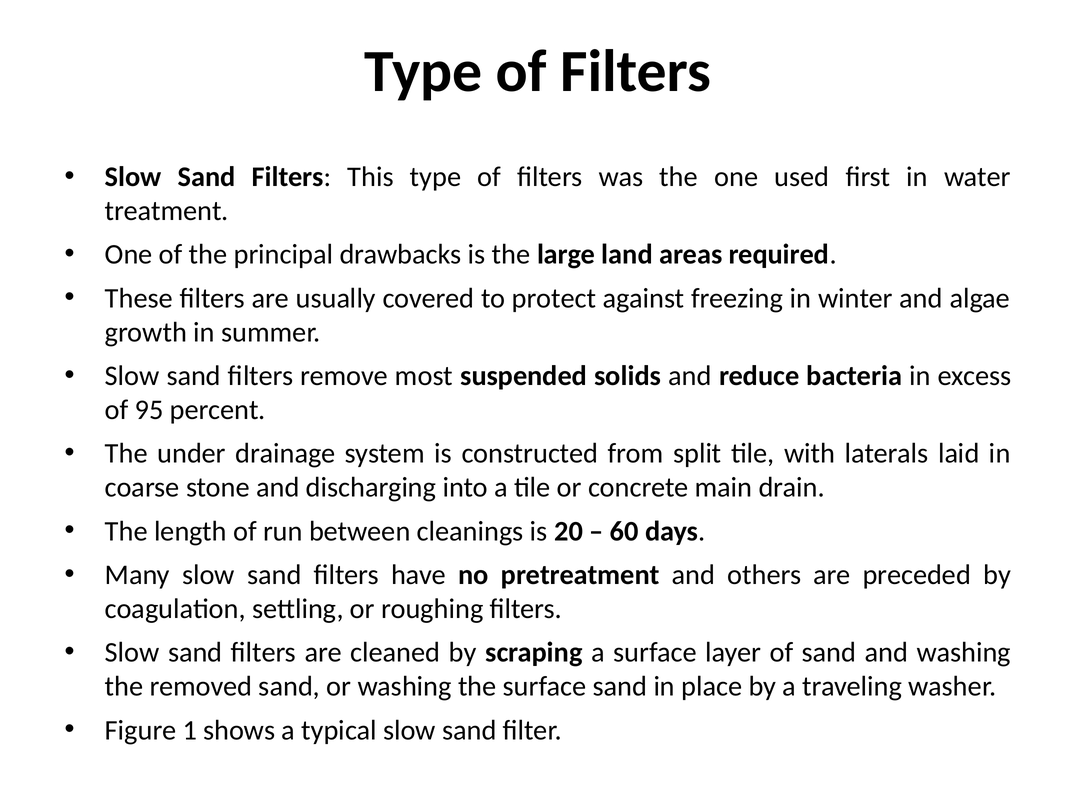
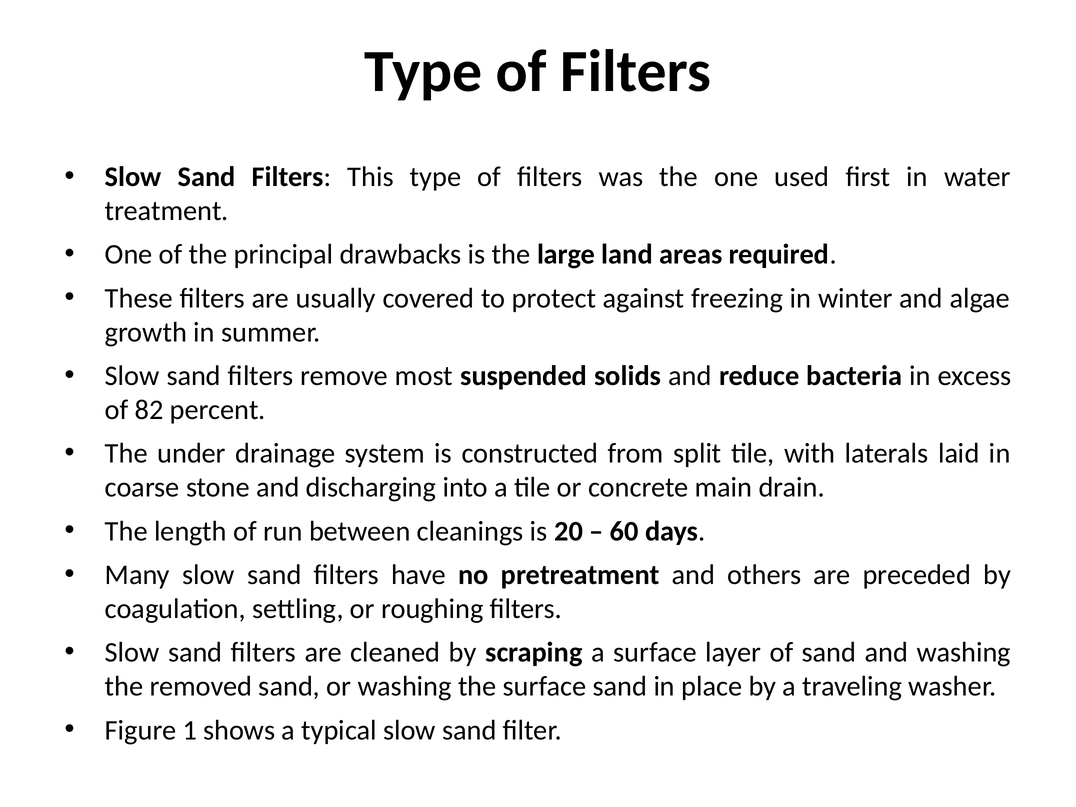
95: 95 -> 82 (149, 410)
